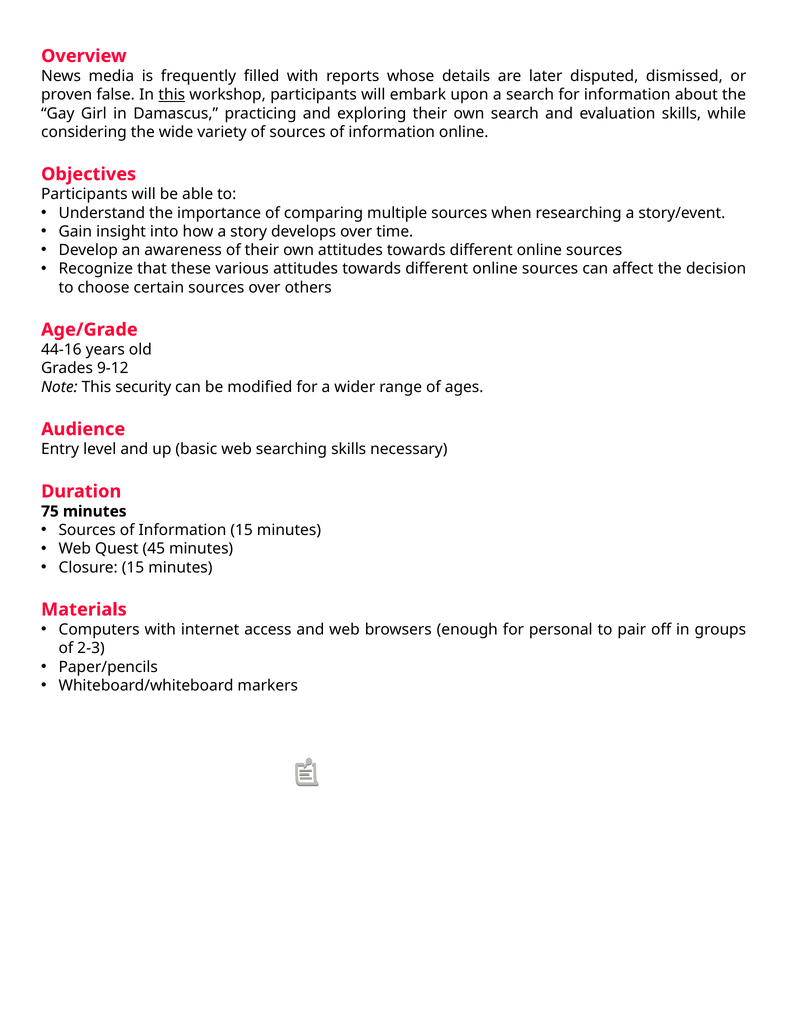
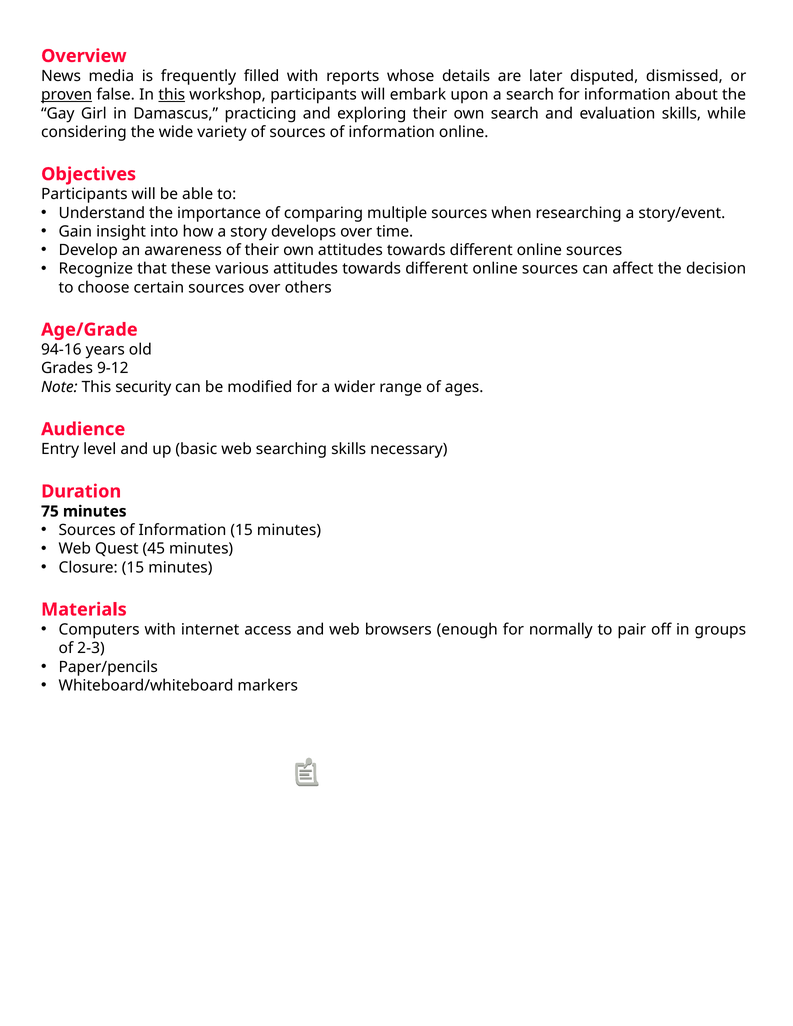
proven underline: none -> present (67, 95)
44-16: 44-16 -> 94-16 (61, 350)
personal: personal -> normally (561, 630)
